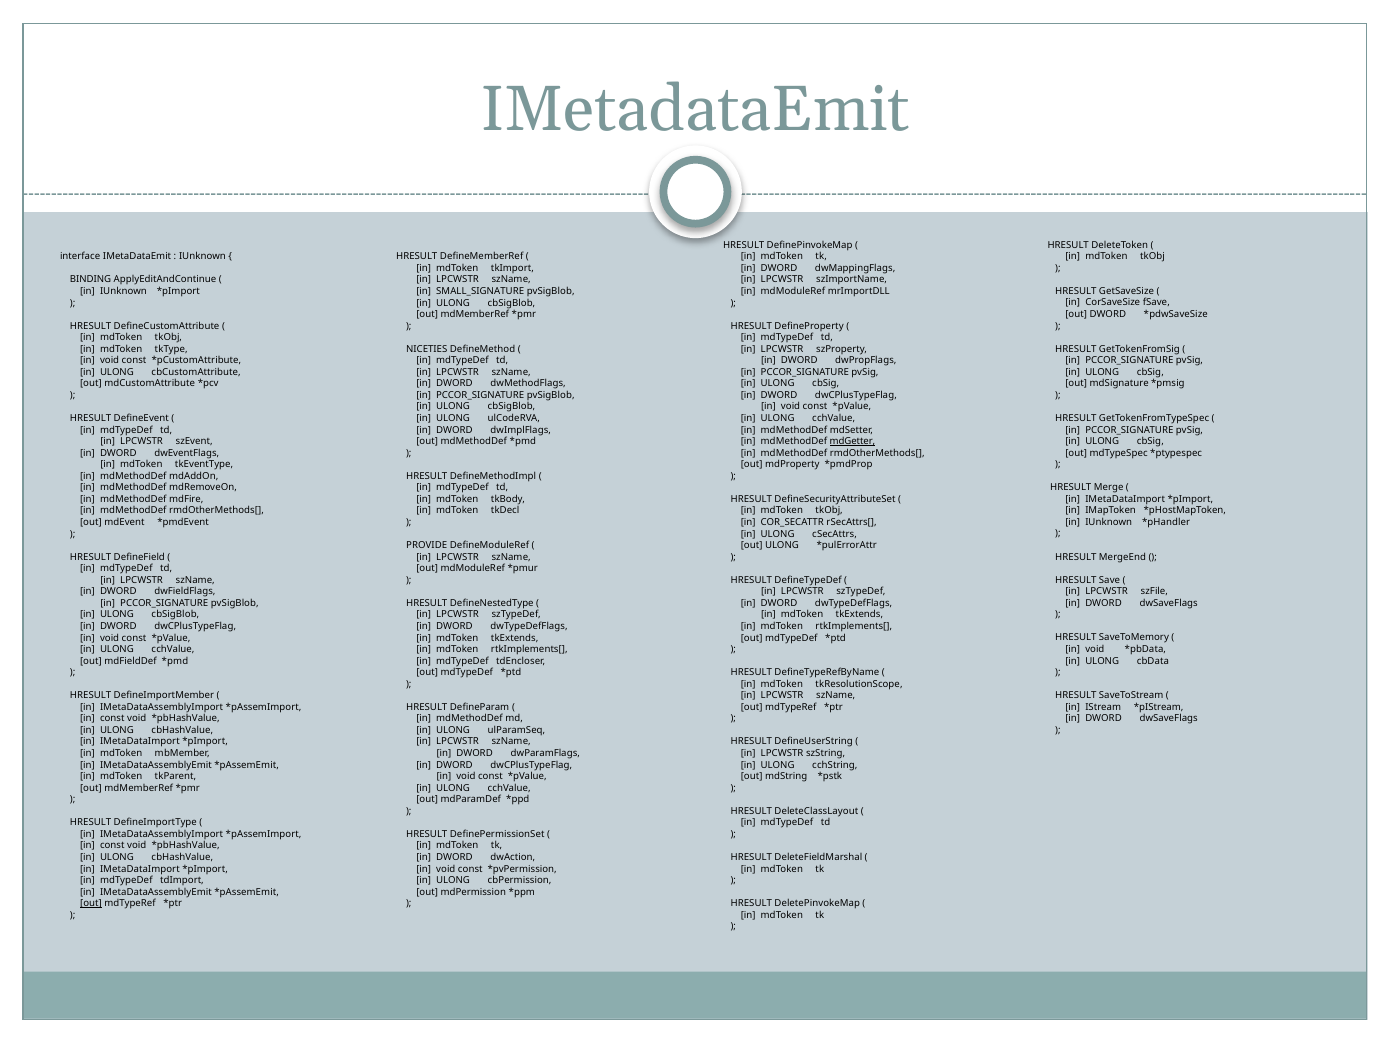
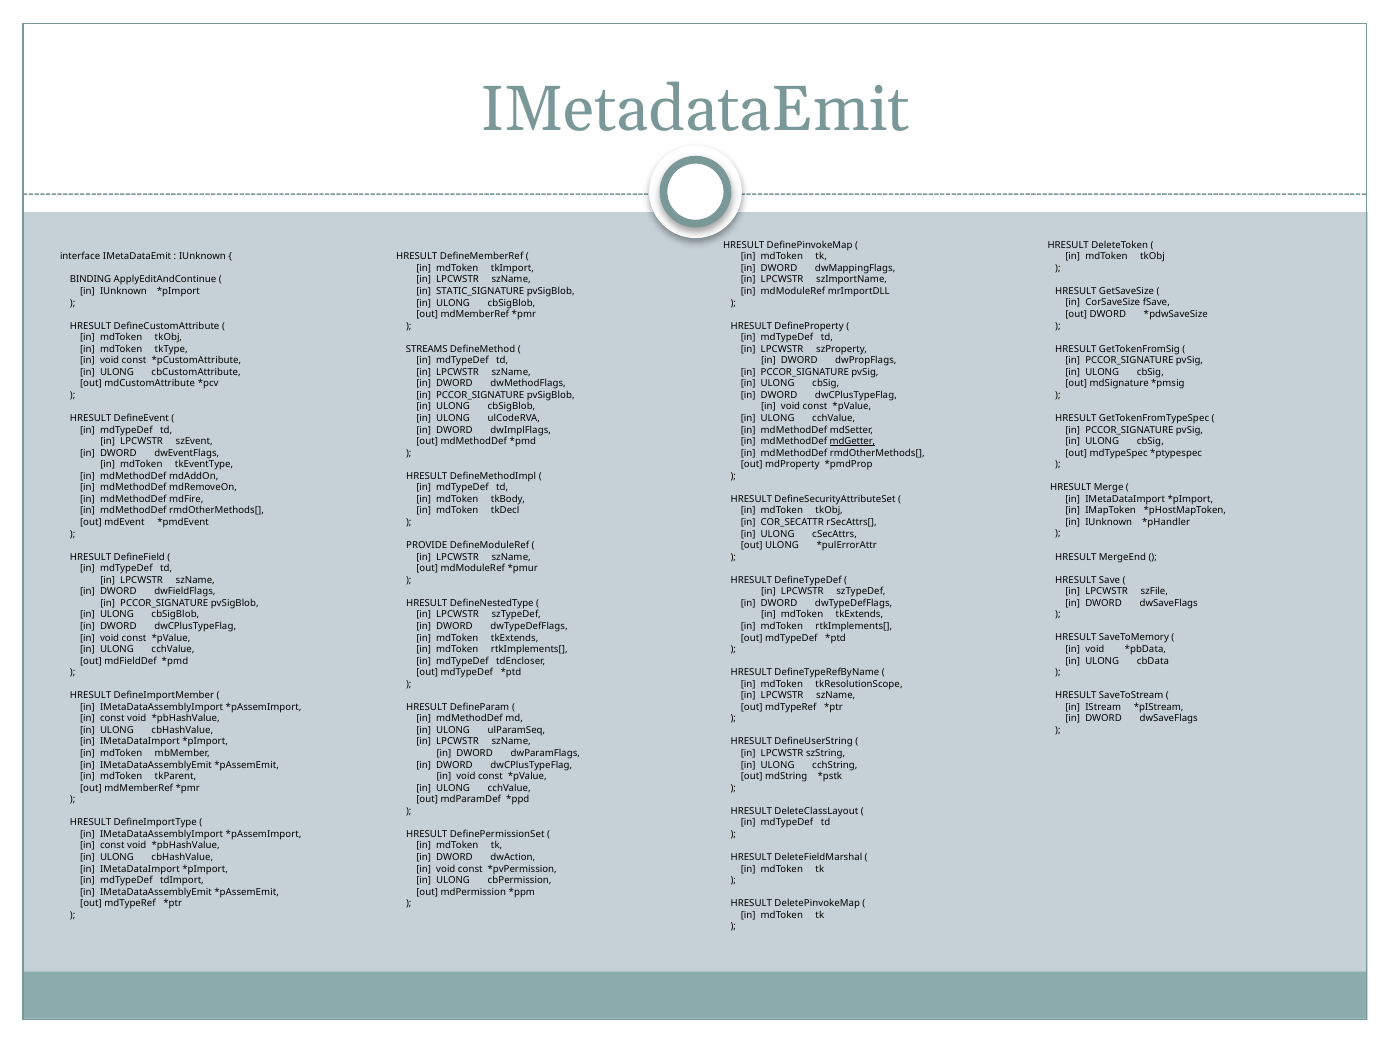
SMALL_SIGNATURE: SMALL_SIGNATURE -> STATIC_SIGNATURE (480, 291)
NICETIES: NICETIES -> STREAMS (427, 349)
out underline: present -> none (91, 904)
